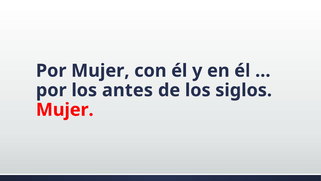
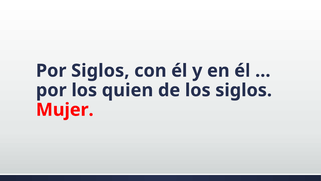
Por Mujer: Mujer -> Siglos (100, 71)
antes: antes -> quien (127, 90)
